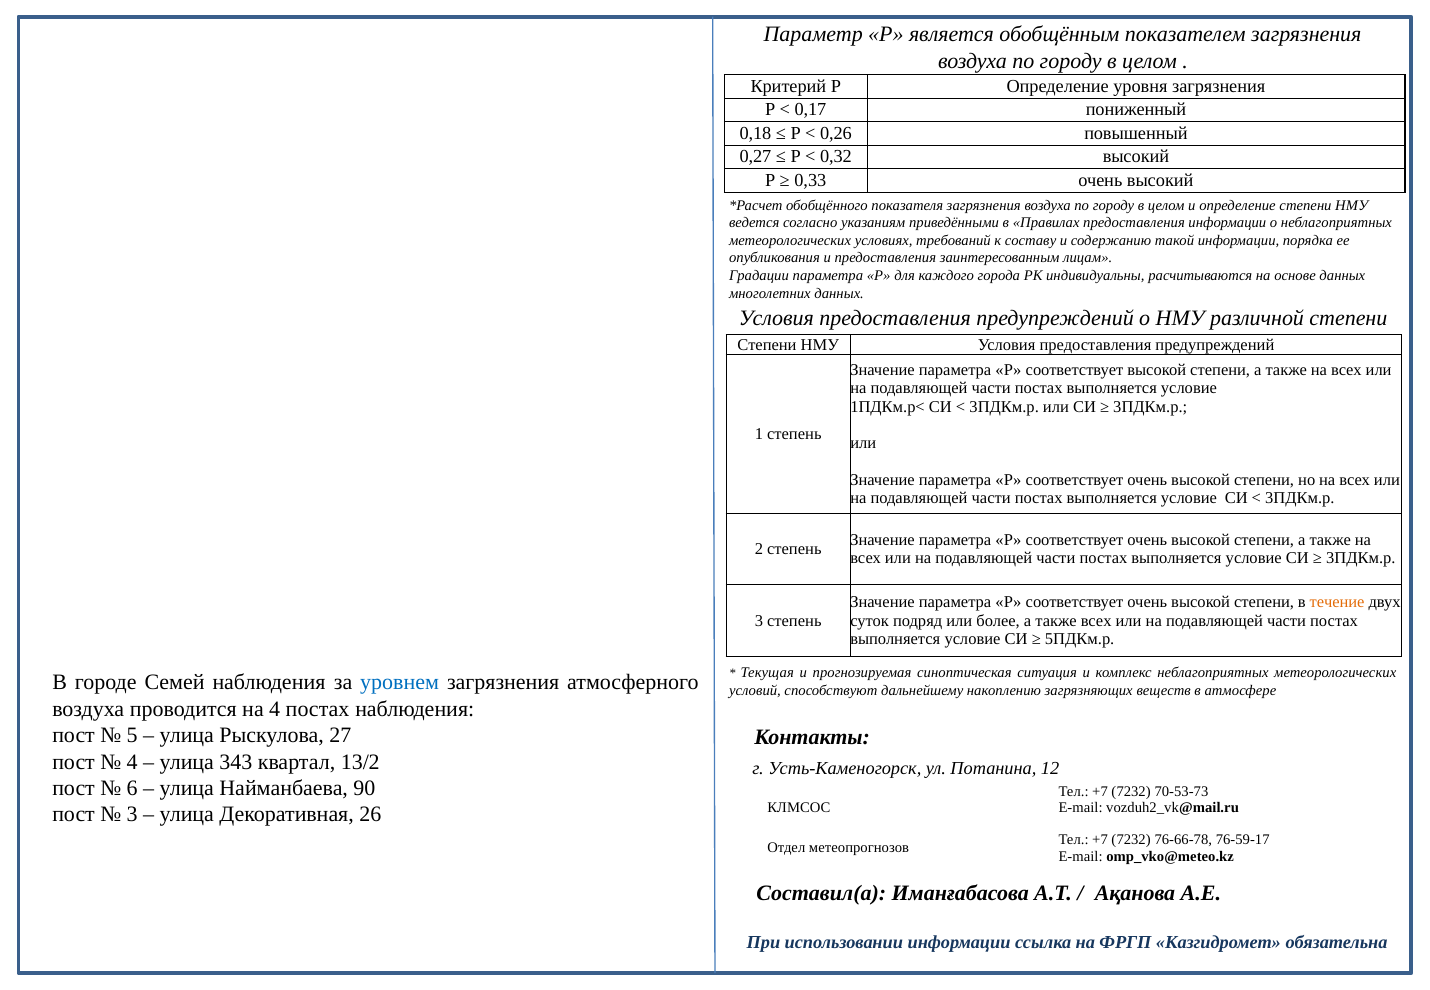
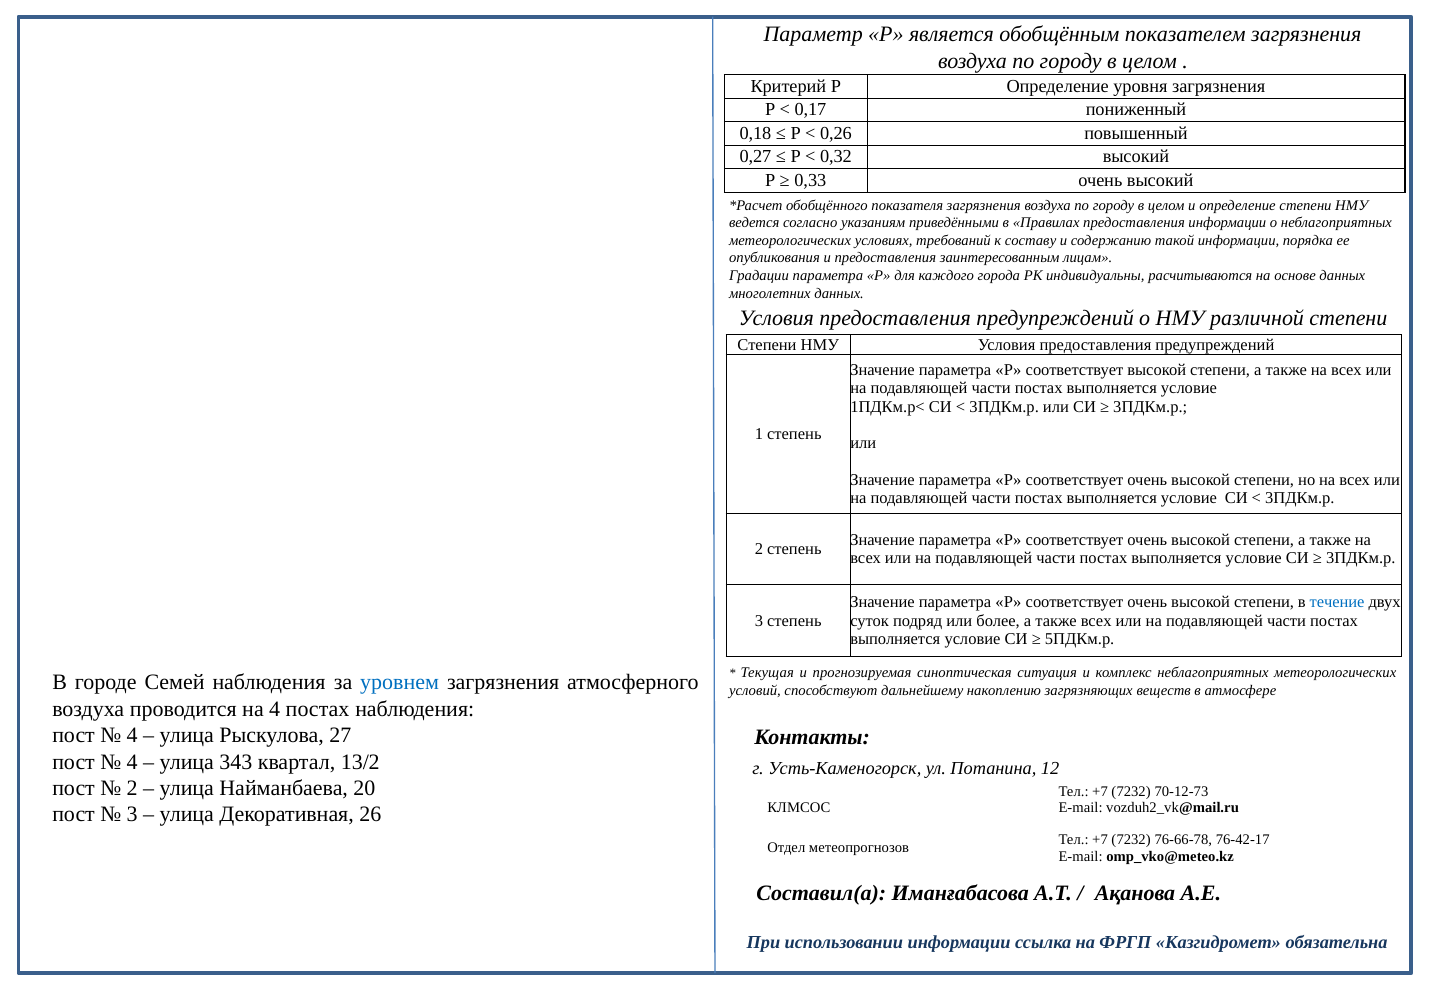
течение colour: orange -> blue (1337, 602)
5: 5 -> 4 (132, 736)
6: 6 -> 2 (132, 788)
90: 90 -> 20 (364, 788)
70-53-73: 70-53-73 -> 70-12-73 (1181, 791)
76-59-17: 76-59-17 -> 76-42-17 (1243, 840)
